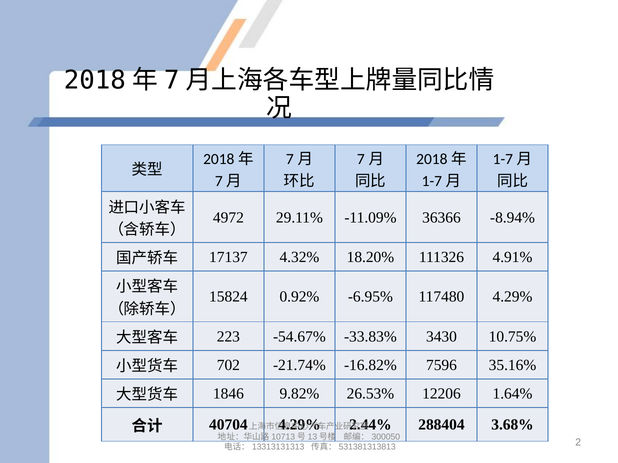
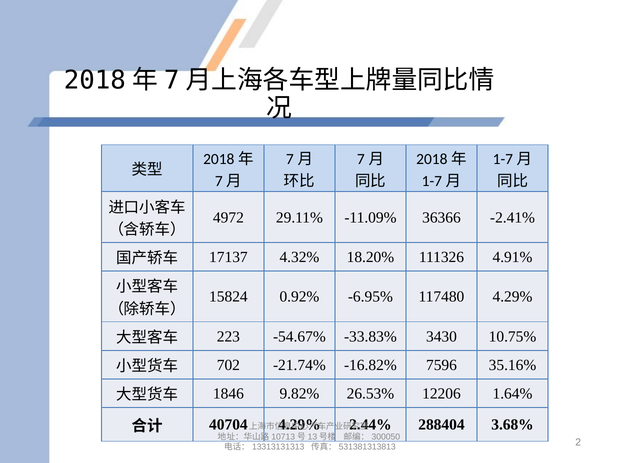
-8.94%: -8.94% -> -2.41% (512, 218)
